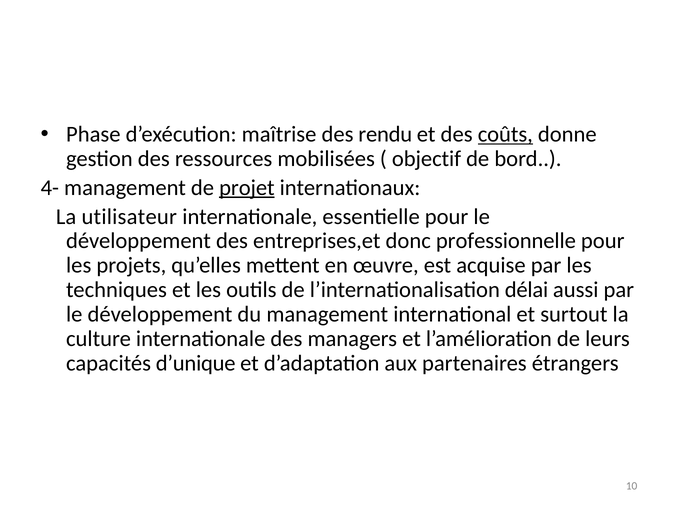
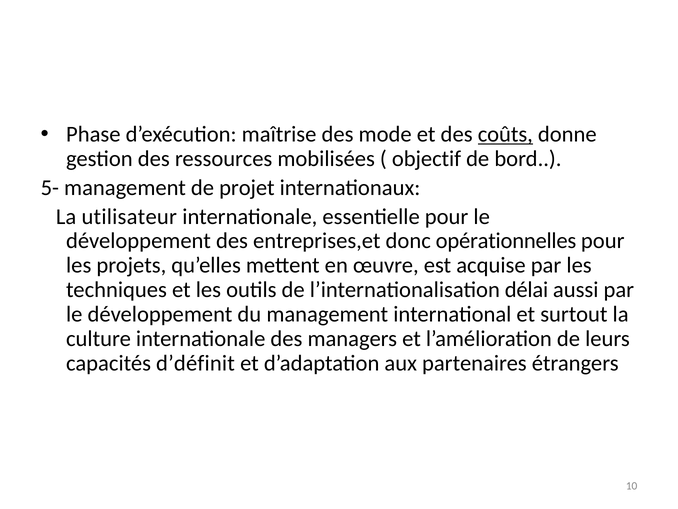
rendu: rendu -> mode (385, 134)
4-: 4- -> 5- (50, 187)
projet underline: present -> none (247, 187)
professionnelle: professionnelle -> opérationnelles (506, 241)
d’unique: d’unique -> d’définit (195, 363)
